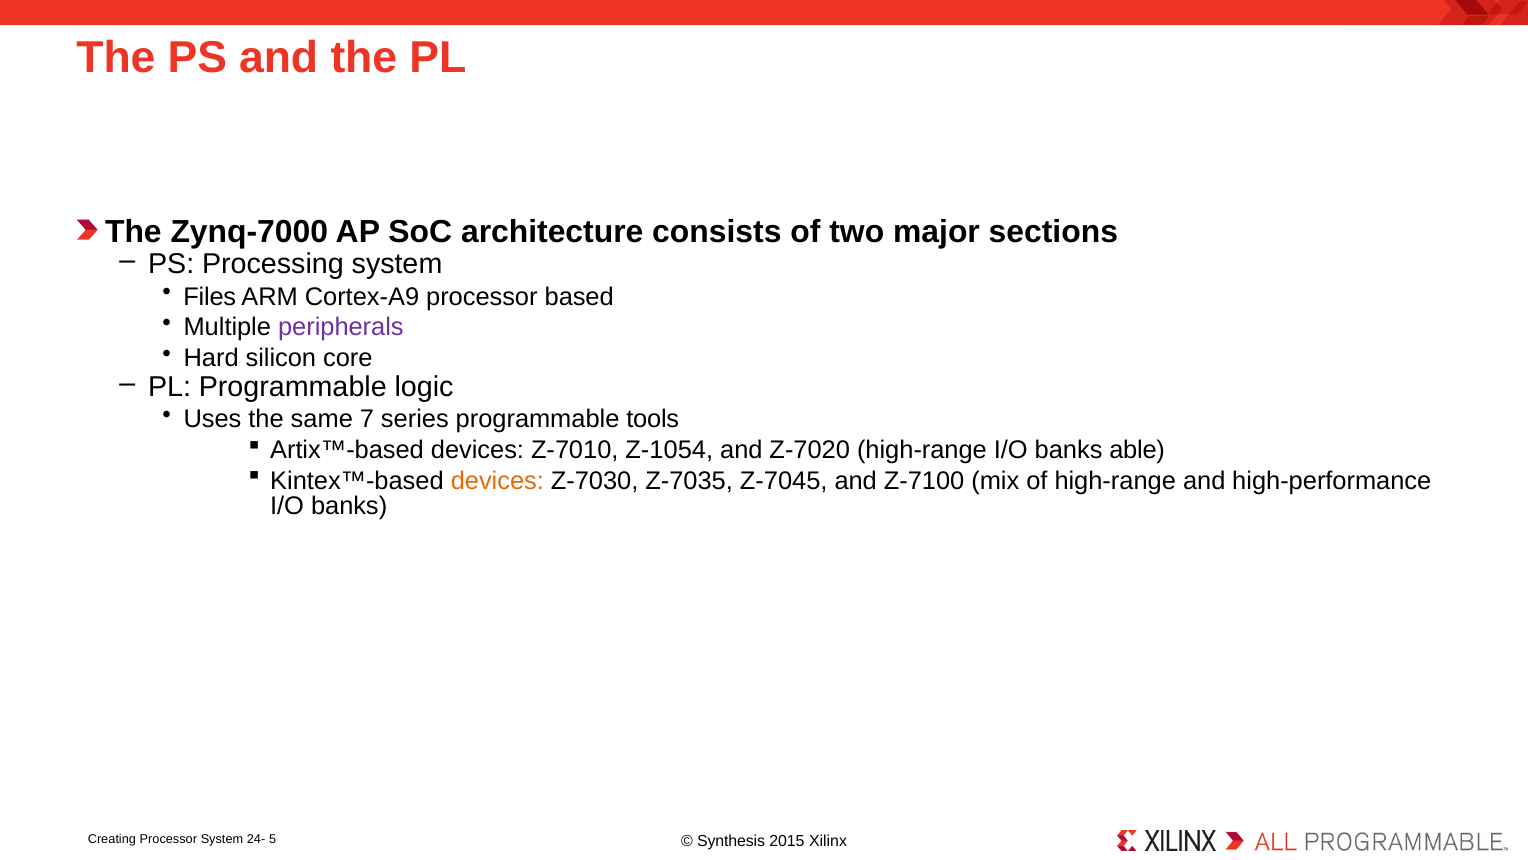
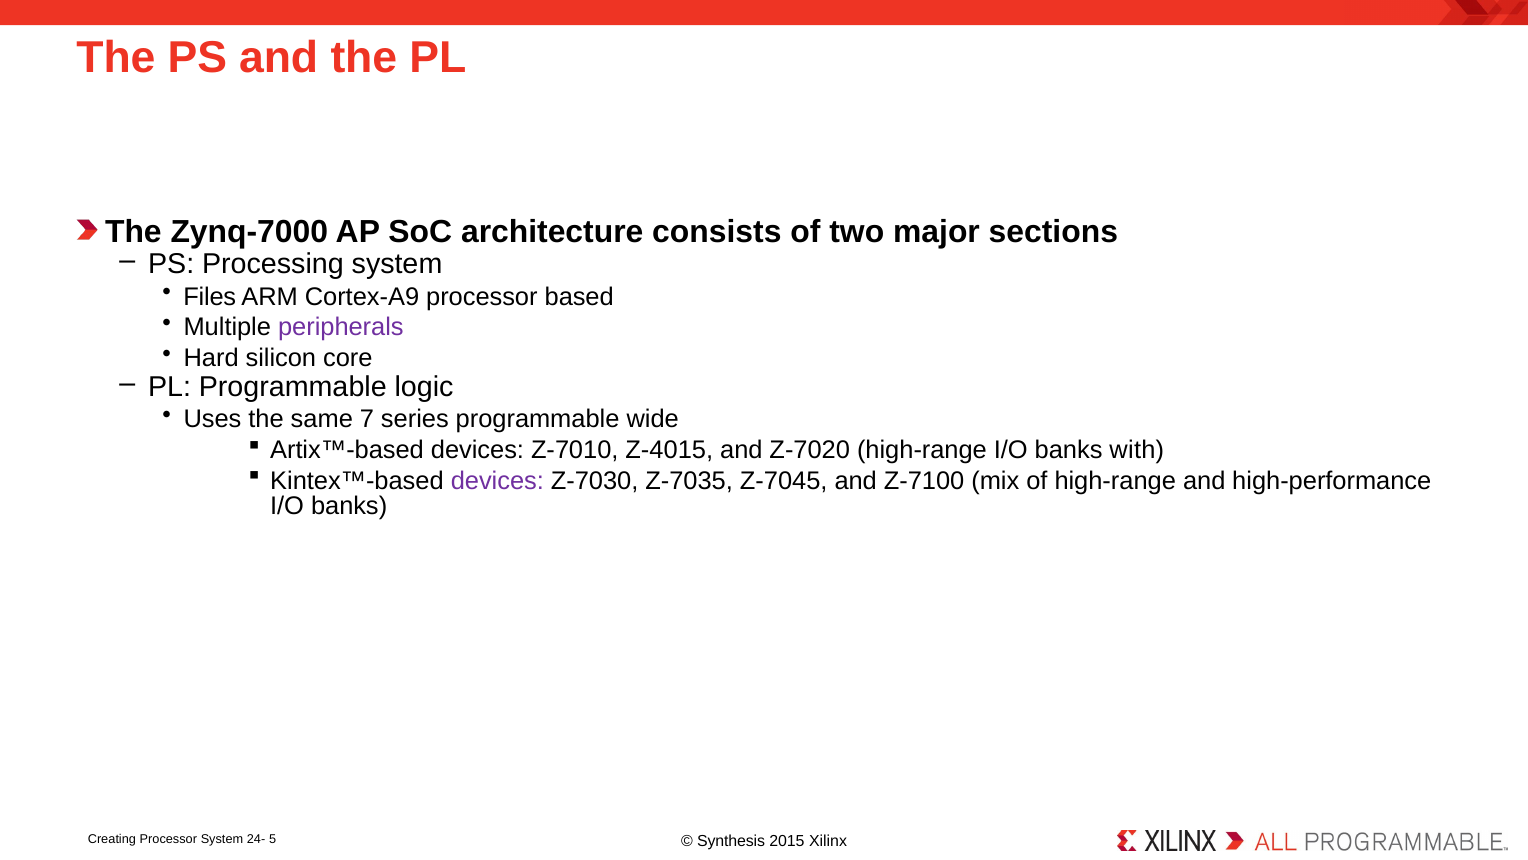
tools: tools -> wide (653, 419)
Z-1054: Z-1054 -> Z-4015 (669, 450)
able: able -> with (1137, 450)
devices colour: orange -> purple (497, 481)
